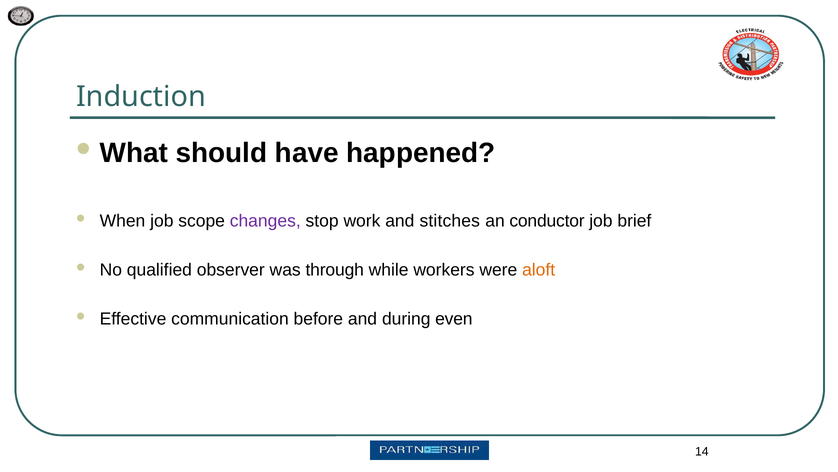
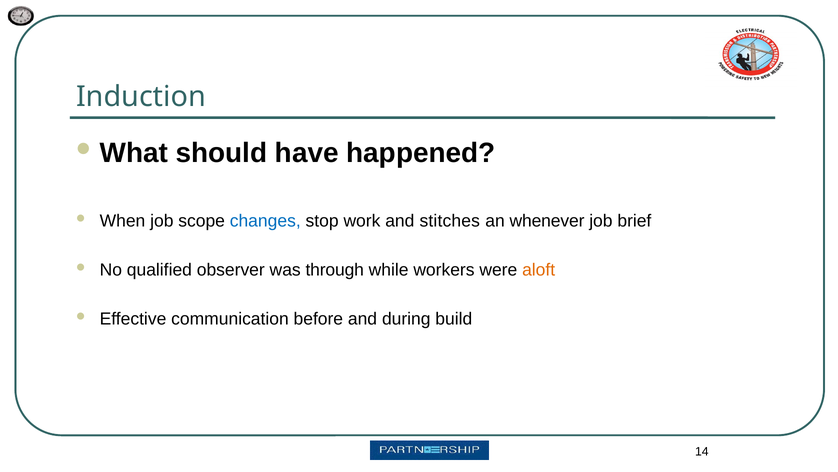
changes colour: purple -> blue (265, 221)
conductor: conductor -> whenever (547, 221)
even: even -> build (454, 319)
